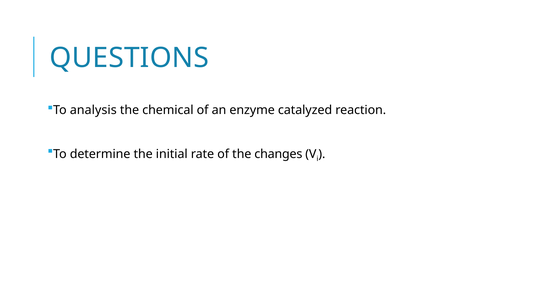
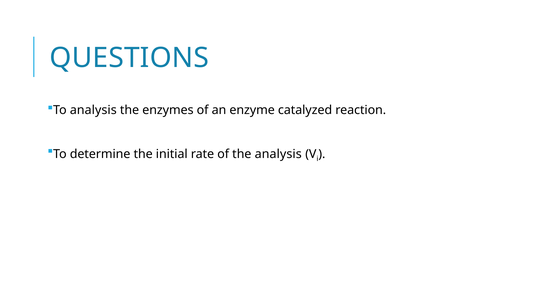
chemical: chemical -> enzymes (168, 110)
the changes: changes -> analysis (278, 154)
